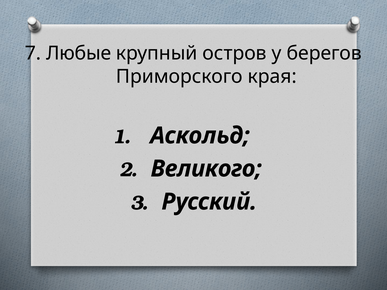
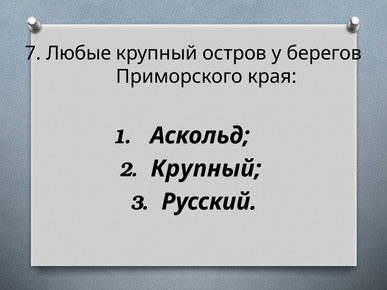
Великого: Великого -> Крупный (206, 169)
